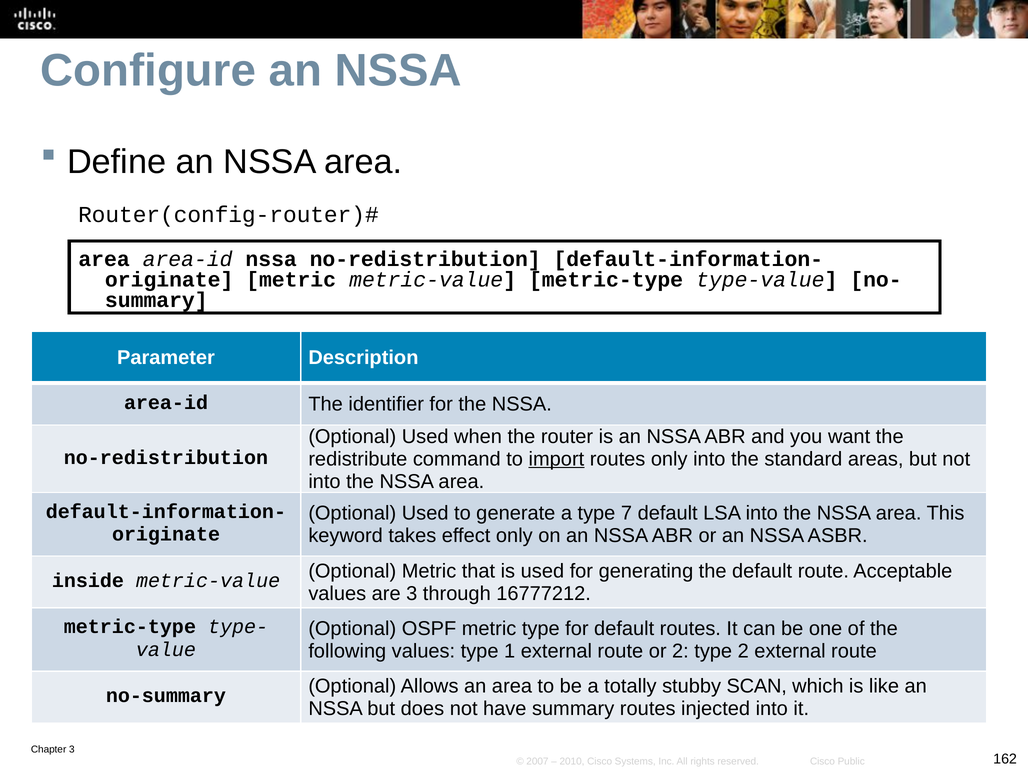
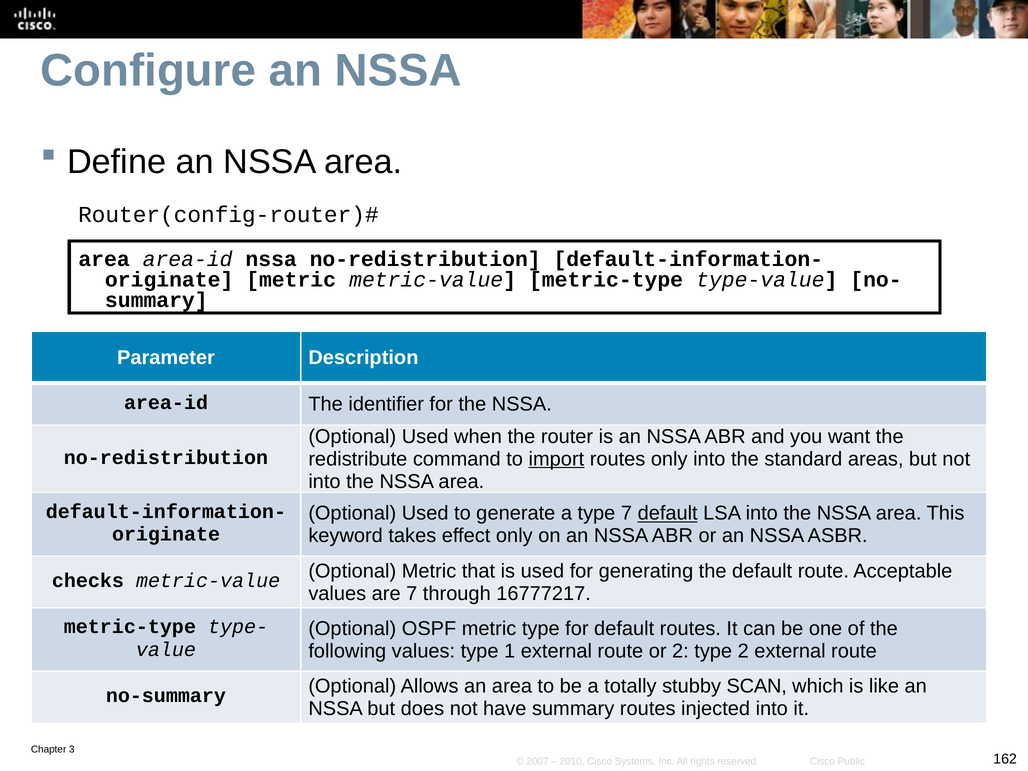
default underline: none -> present (668, 513)
inside: inside -> checks (88, 581)
are 3: 3 -> 7 (412, 593)
16777212: 16777212 -> 16777217 (544, 593)
